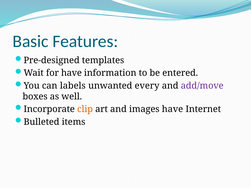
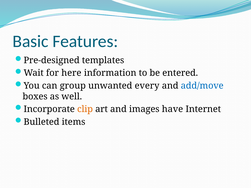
for have: have -> here (71, 73)
labels: labels -> group (73, 86)
add/move colour: purple -> blue (202, 86)
